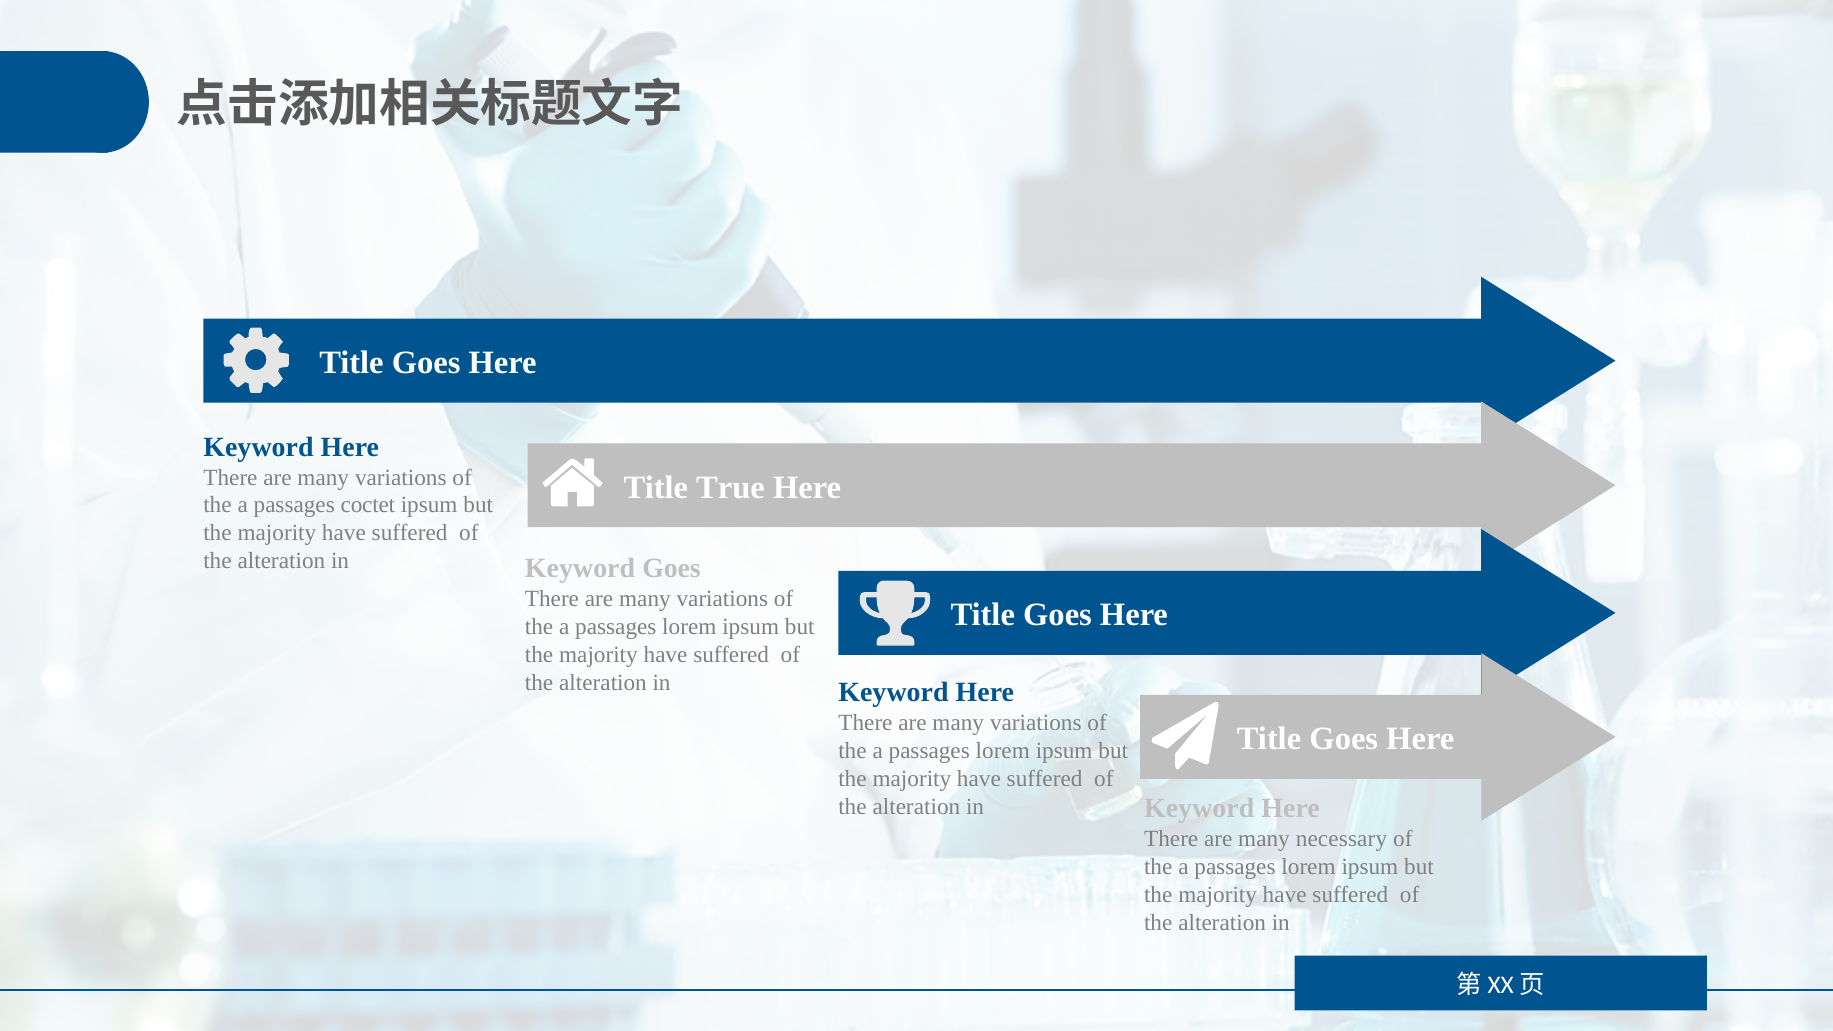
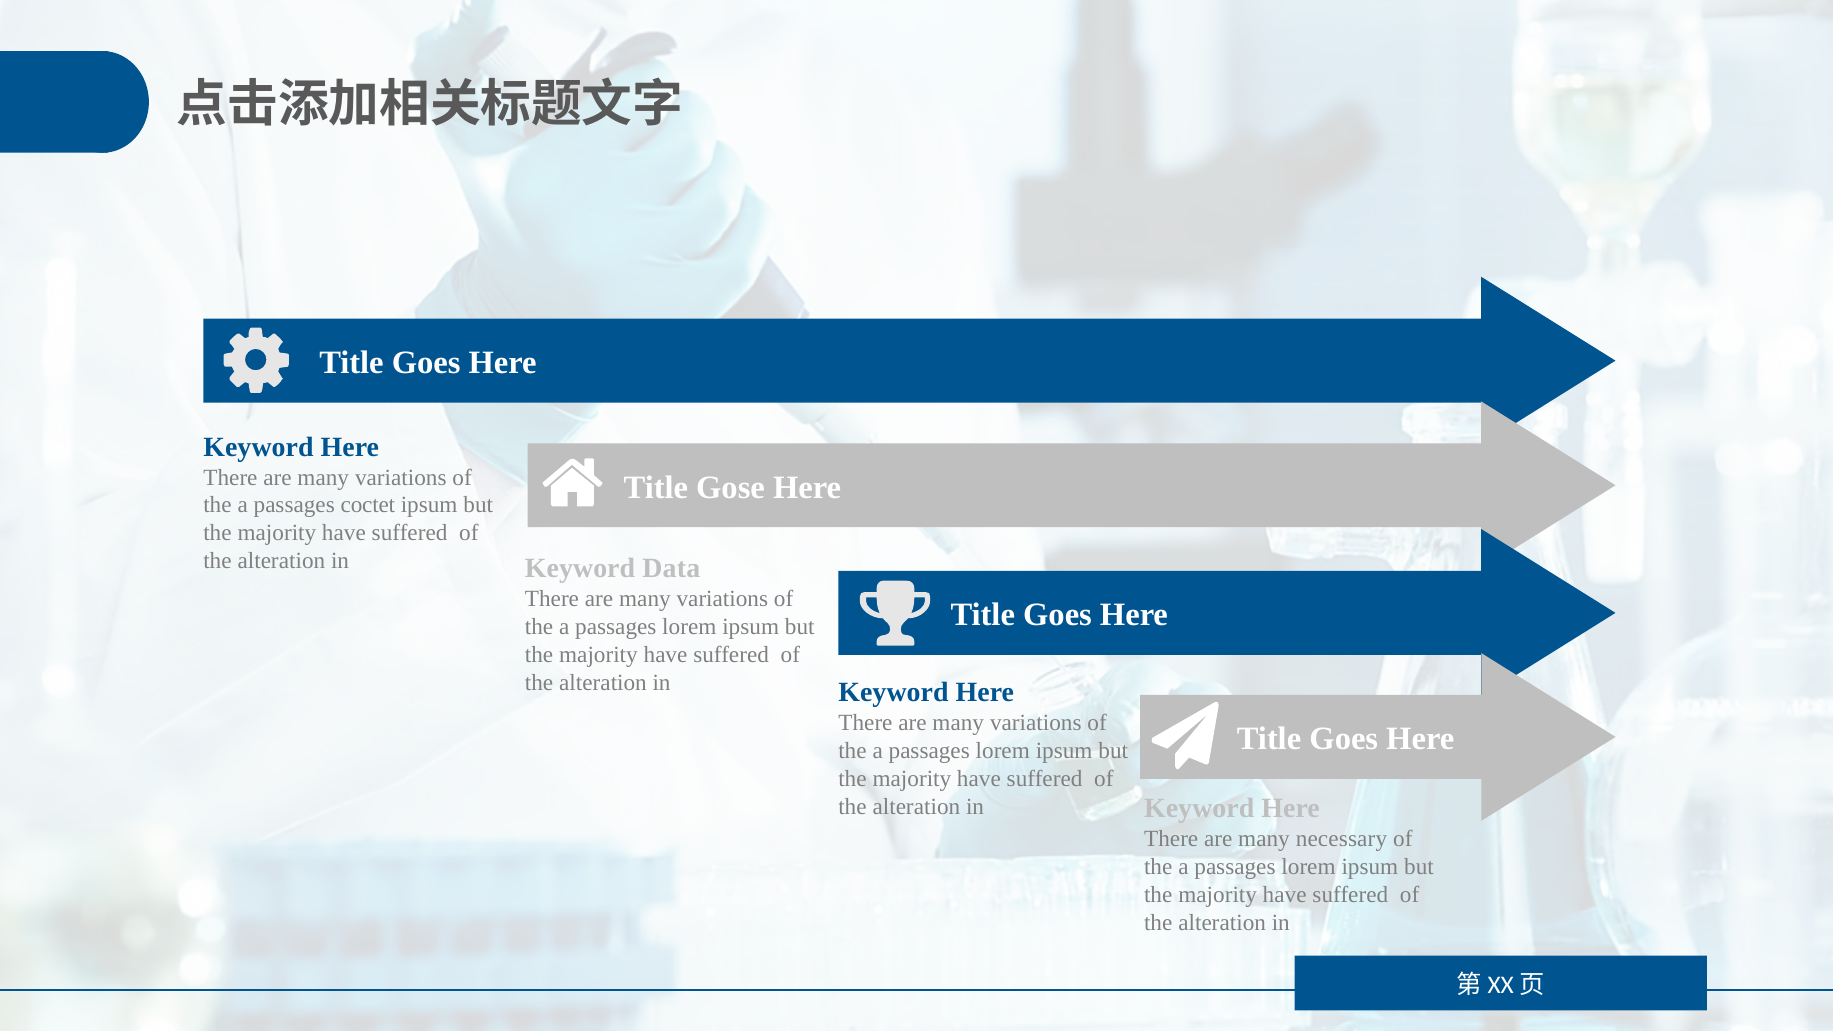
True: True -> Gose (731, 487)
Keyword Goes: Goes -> Data (671, 569)
